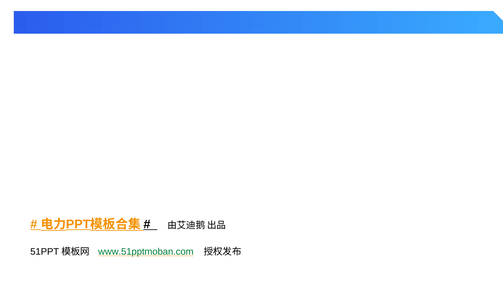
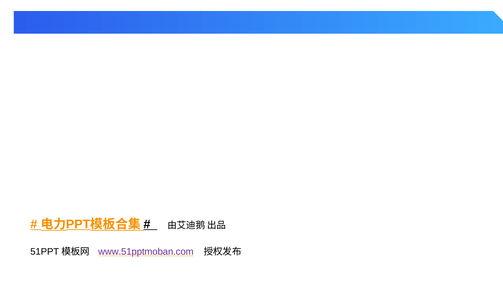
www.51pptmoban.com colour: green -> purple (146, 252)
